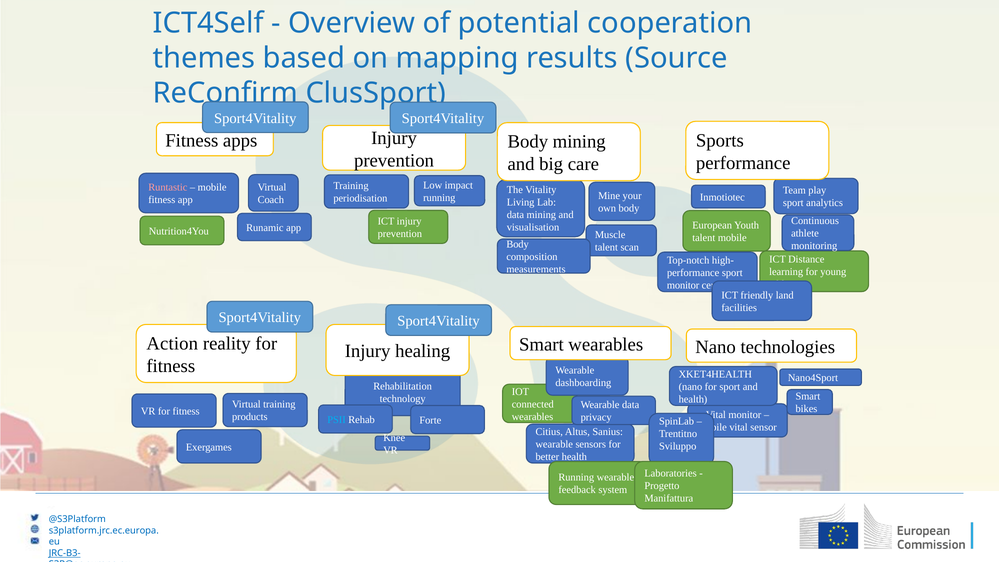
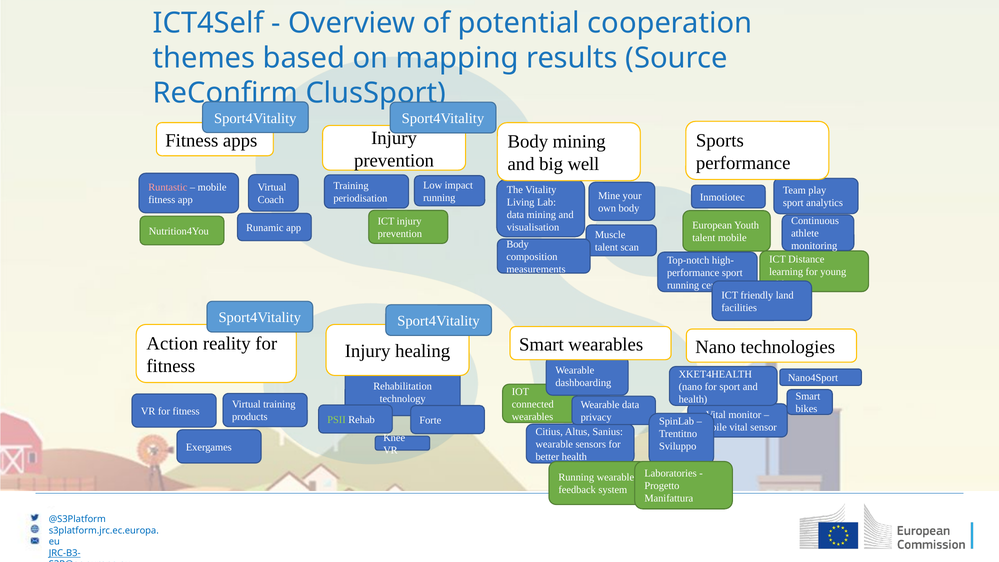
care: care -> well (583, 164)
monitor: monitor -> running (683, 285)
PSII colour: light blue -> light green (337, 420)
